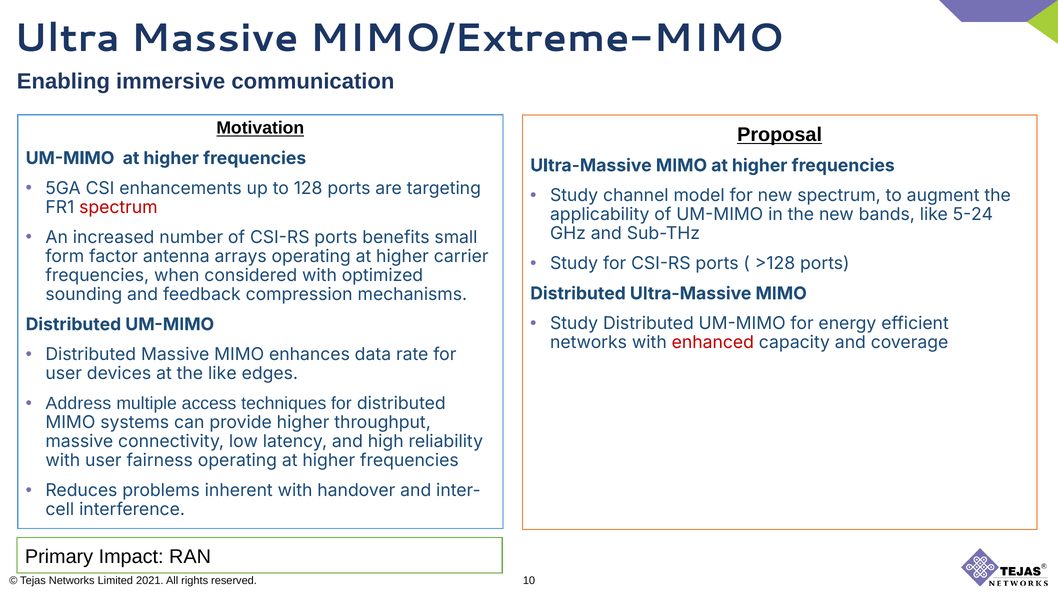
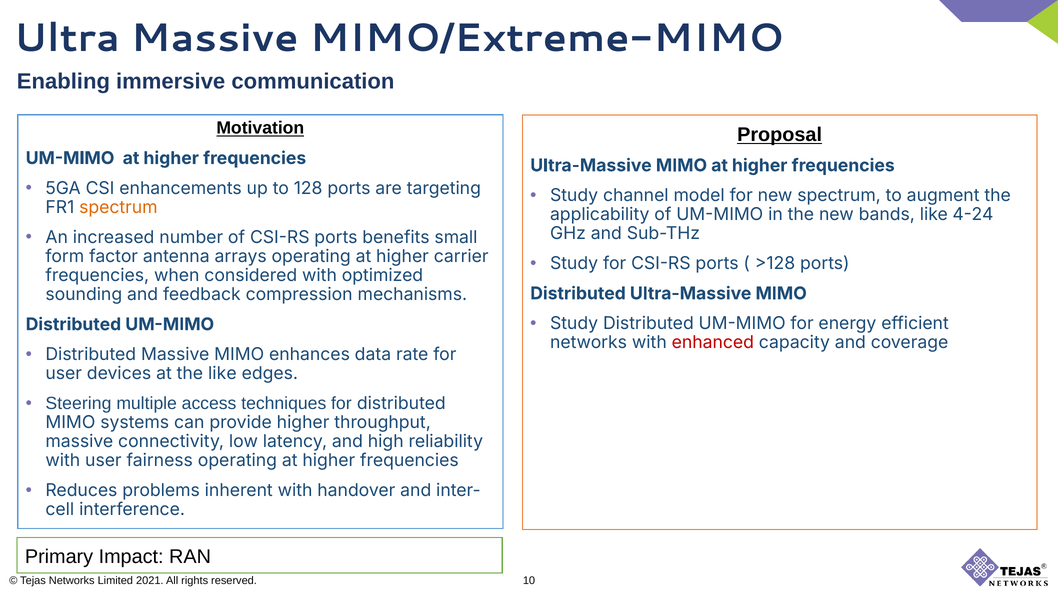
spectrum colour: red -> orange (118, 207)
5-24: 5-24 -> 4-24 (973, 215)
Address: Address -> Steering (78, 404)
